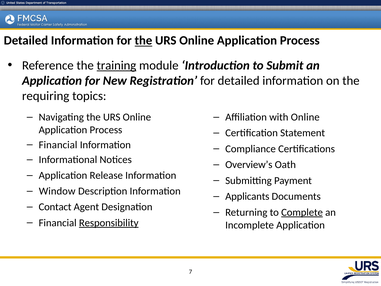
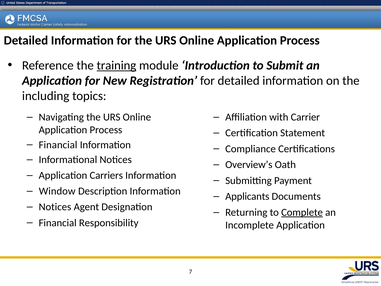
the underline: present -> none (143, 41)
requiring: requiring -> including (46, 96)
with Online: Online -> Carrier (305, 117)
Release: Release -> Carriers (106, 175)
Contact: Contact -> Notices (55, 207)
Responsibility underline: present -> none (109, 223)
